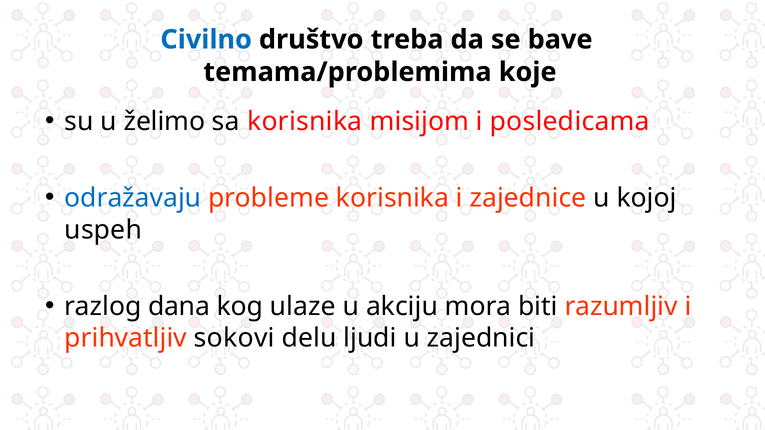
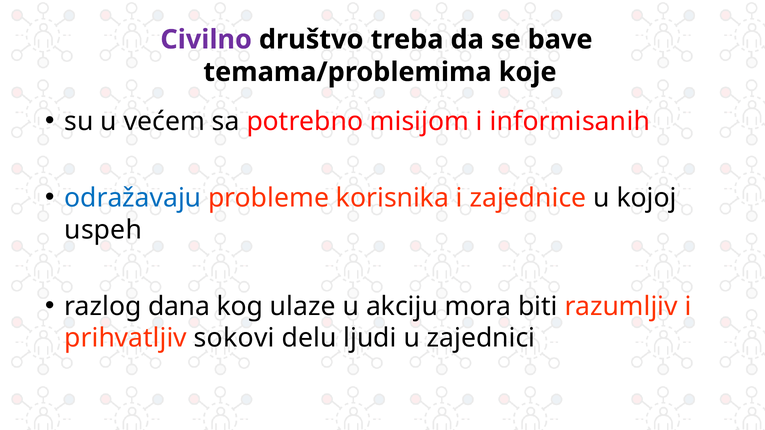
Civilno colour: blue -> purple (206, 40)
želimo: želimo -> većem (164, 122)
sa korisnika: korisnika -> potrebno (305, 122)
posledicama: posledicama -> informisanih (570, 122)
